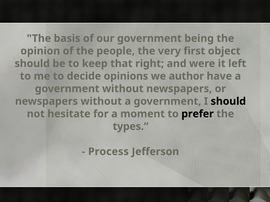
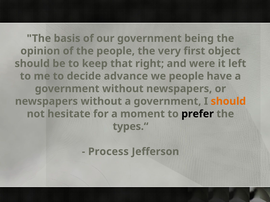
opinions: opinions -> advance (126, 76)
we author: author -> people (186, 76)
should colour: black -> orange (228, 102)
